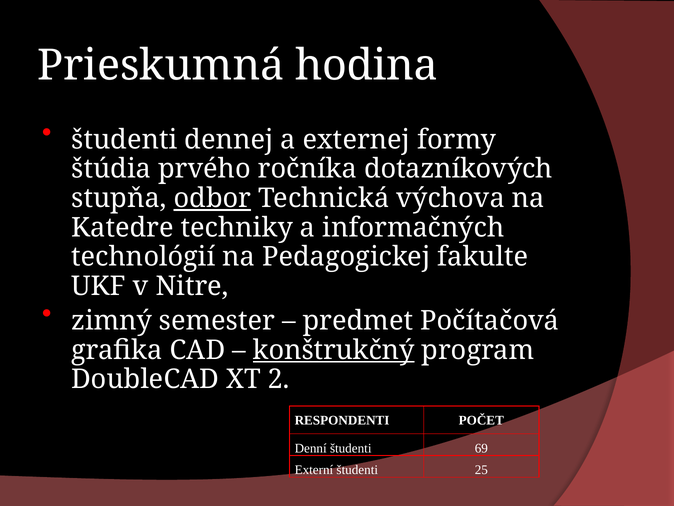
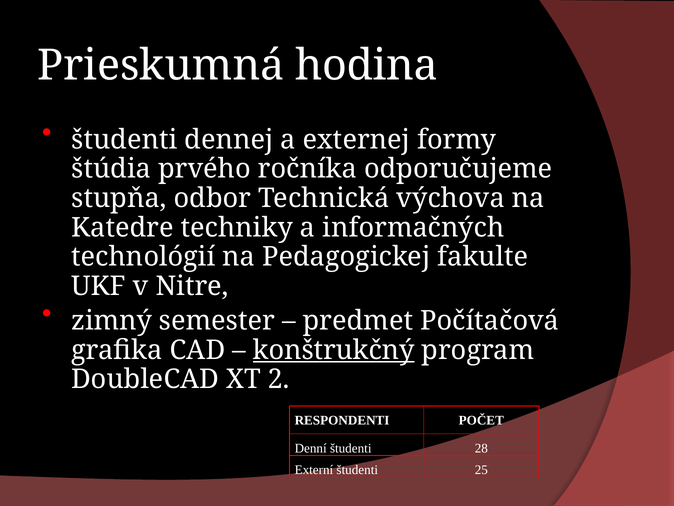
dotazníkových: dotazníkových -> odporučujeme (458, 169)
odbor underline: present -> none (212, 198)
69: 69 -> 28 (481, 448)
